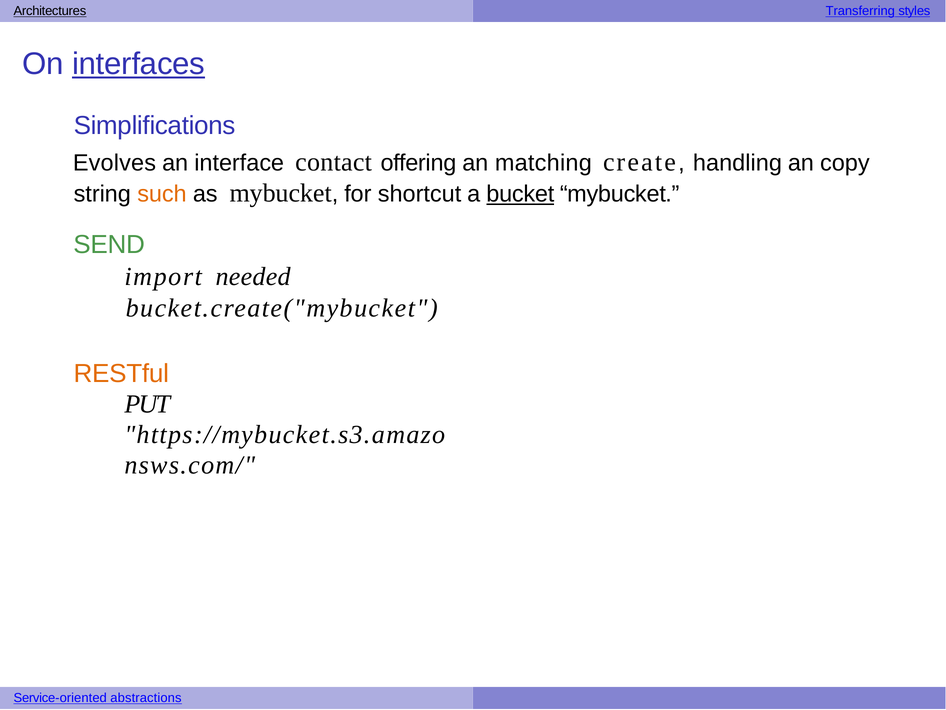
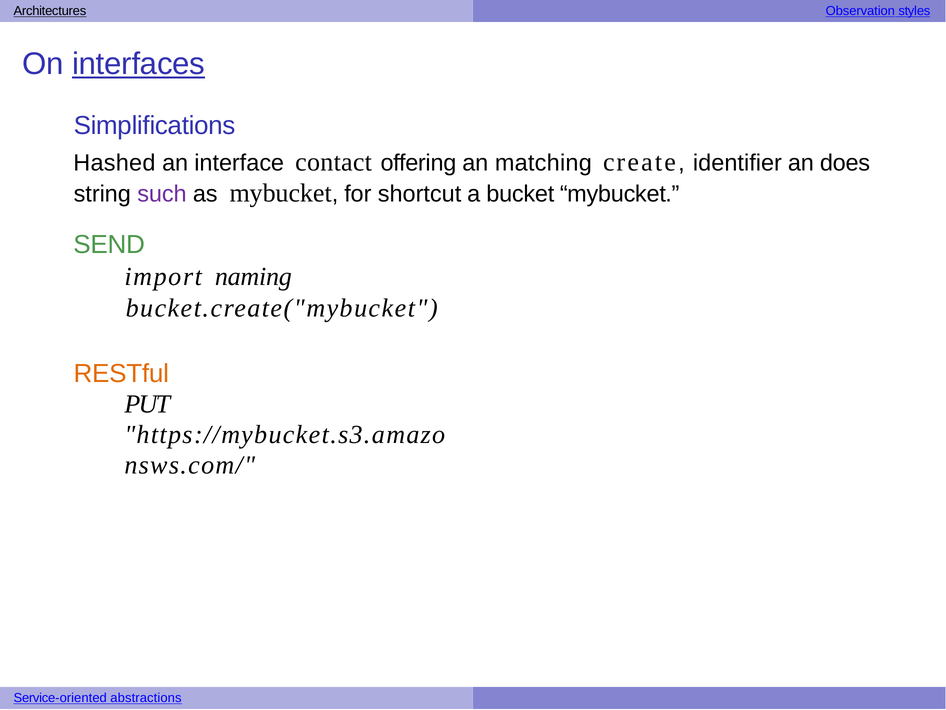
Transferring: Transferring -> Observation (860, 11)
Evolves: Evolves -> Hashed (114, 163)
handling: handling -> identifier (737, 163)
copy: copy -> does (845, 163)
such colour: orange -> purple (162, 194)
bucket underline: present -> none (520, 194)
needed: needed -> naming (253, 277)
